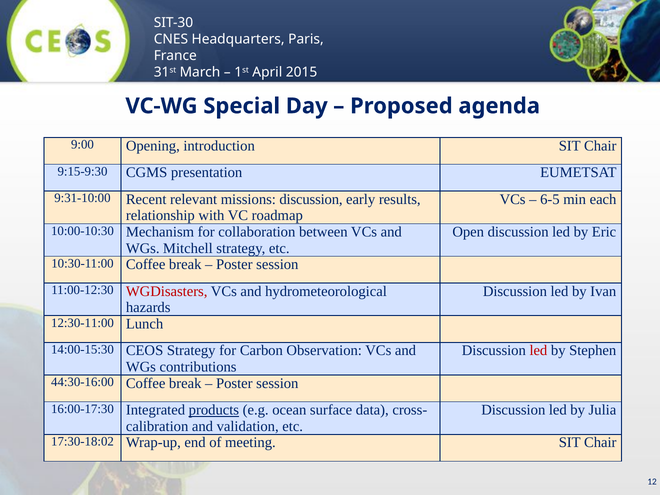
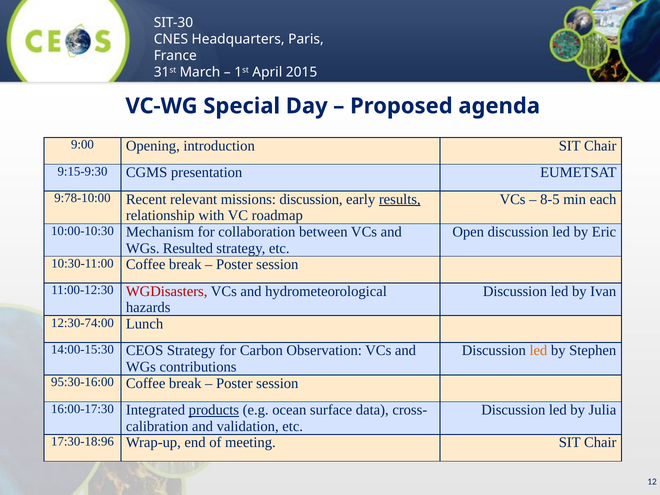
9:31-10:00: 9:31-10:00 -> 9:78-10:00 (82, 198)
results underline: none -> present (400, 199)
6-5: 6-5 -> 8-5 (550, 199)
Mitchell: Mitchell -> Resulted (188, 248)
12:30-11:00: 12:30-11:00 -> 12:30-74:00 (82, 323)
led colour: red -> orange (538, 351)
44:30-16:00: 44:30-16:00 -> 95:30-16:00 (82, 382)
17:30-18:02: 17:30-18:02 -> 17:30-18:96 (82, 442)
